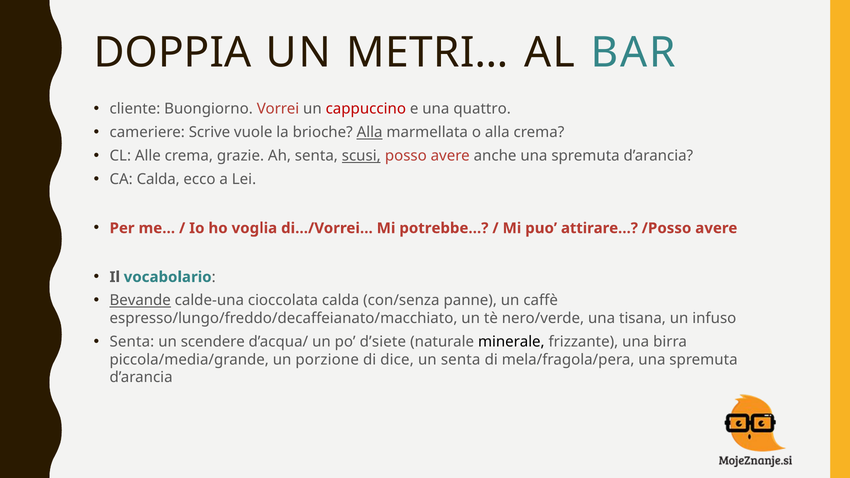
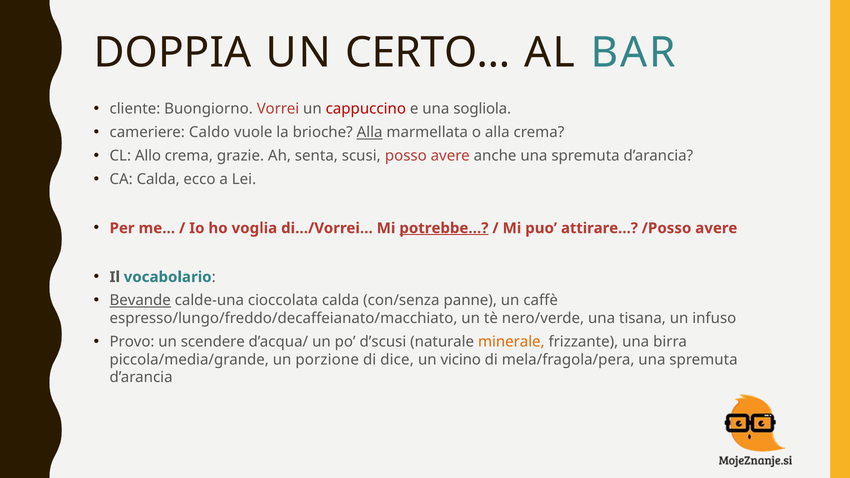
METRI…: METRI… -> CERTO… (428, 53)
quattro: quattro -> sogliola (482, 109)
Scrive: Scrive -> Caldo (209, 132)
Alle: Alle -> Allo (148, 156)
scusi underline: present -> none (361, 156)
potrebbe… underline: none -> present (444, 228)
Senta: Senta -> Provo (132, 342)
d’siete: d’siete -> d’scusi (383, 342)
minerale colour: black -> orange (511, 342)
un senta: senta -> vicino (461, 360)
